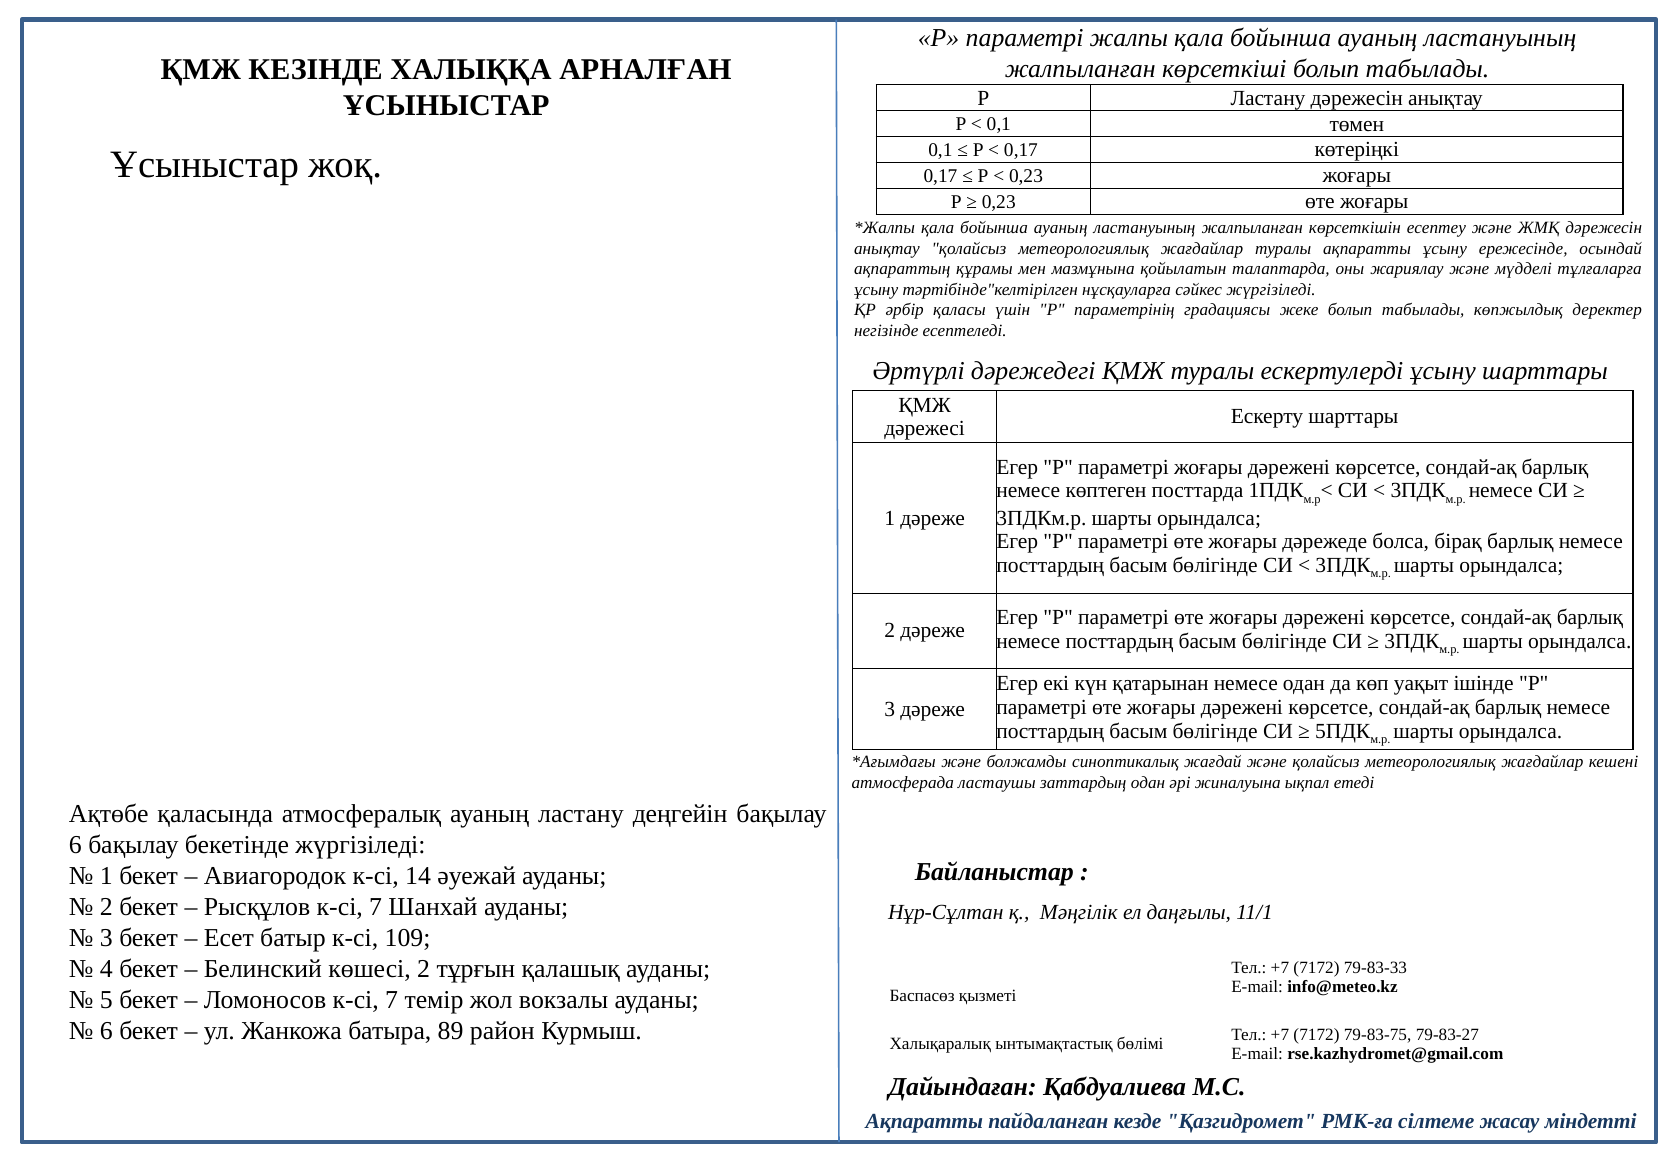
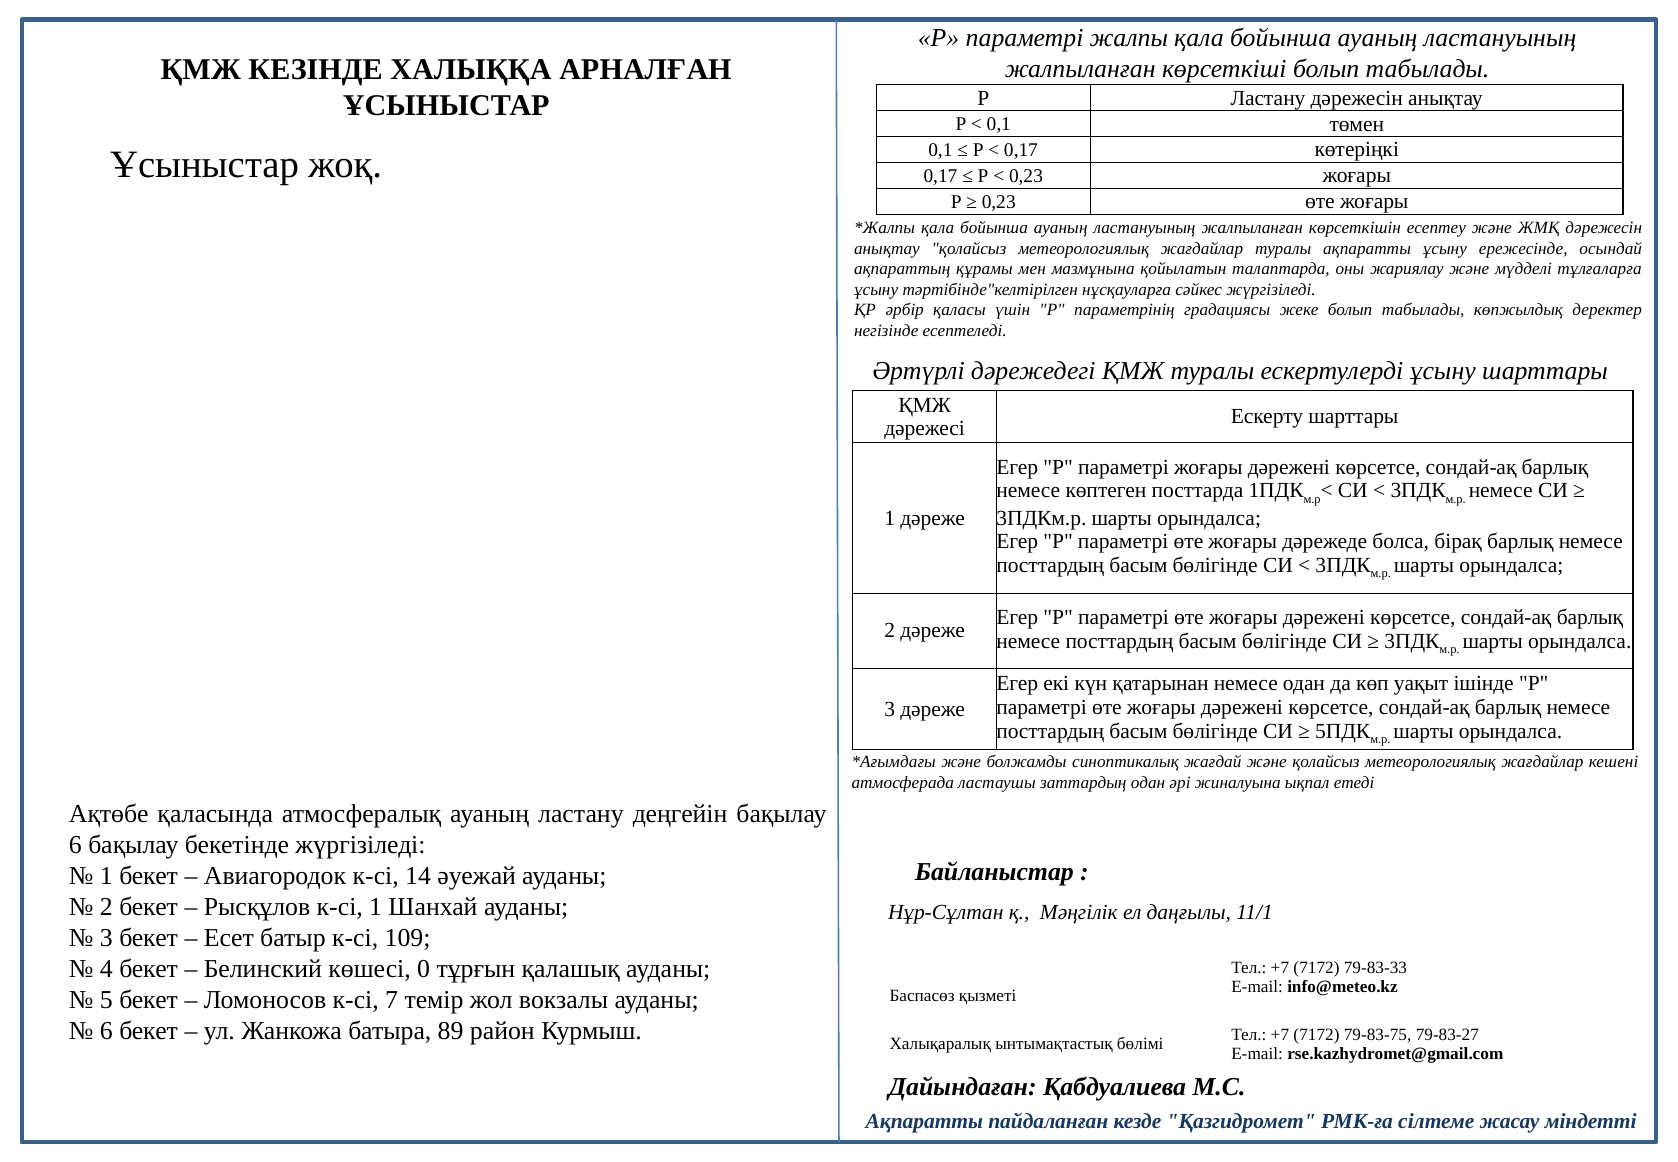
Рысқұлов к-сі 7: 7 -> 1 (376, 907)
көшесі 2: 2 -> 0 (424, 969)
